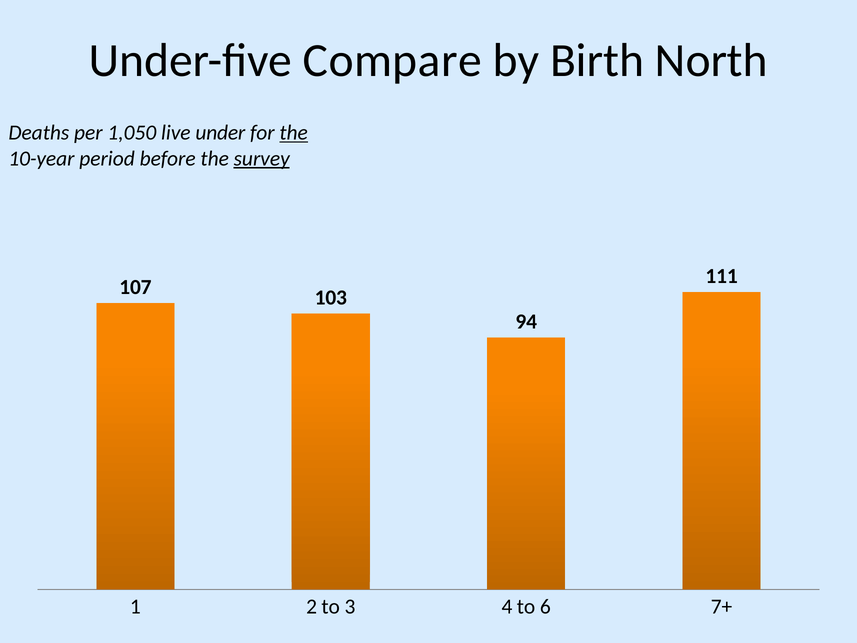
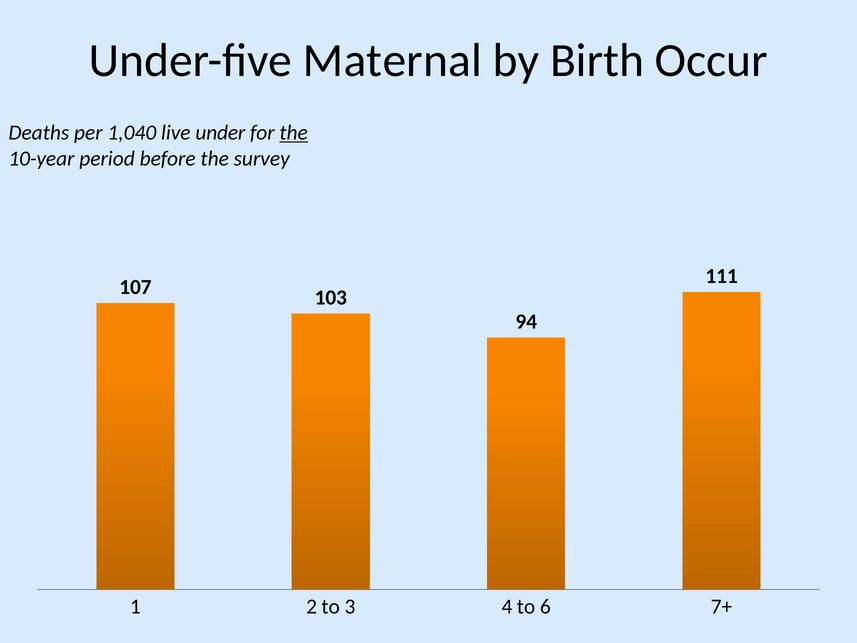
Compare: Compare -> Maternal (392, 60)
North: North -> Occur (711, 60)
1,050: 1,050 -> 1,040 (132, 133)
survey underline: present -> none (262, 159)
